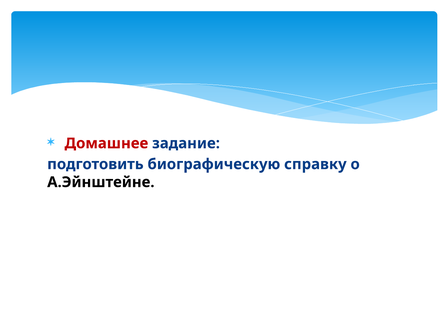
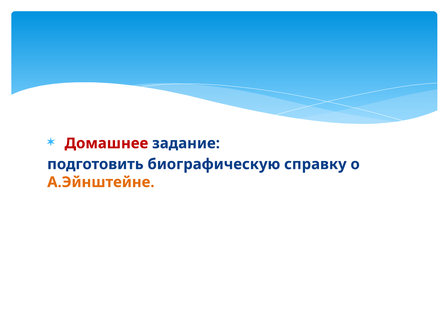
А.Эйнштейне colour: black -> orange (101, 182)
